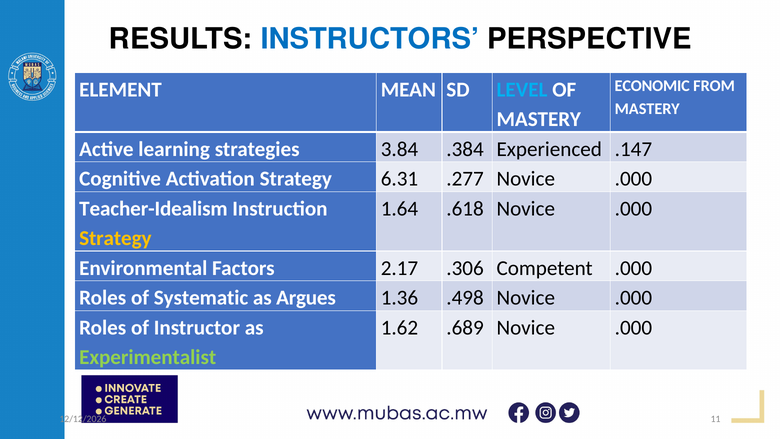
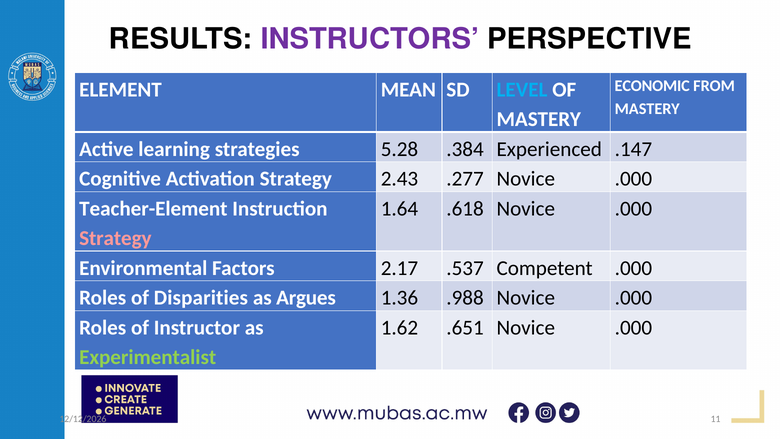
INSTRUCTORS colour: blue -> purple (370, 39)
3.84: 3.84 -> 5.28 (399, 149)
6.31: 6.31 -> 2.43 (399, 179)
Teacher-Idealism: Teacher-Idealism -> Teacher-Element (153, 209)
Strategy colour: yellow -> pink (115, 238)
.306: .306 -> .537 (465, 268)
Systematic: Systematic -> Disparities (201, 298)
.498: .498 -> .988 (465, 298)
.689: .689 -> .651 (465, 327)
